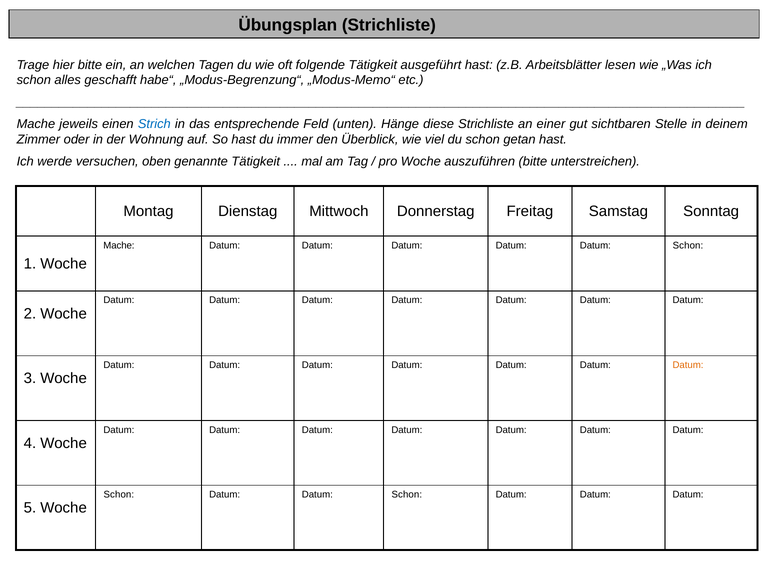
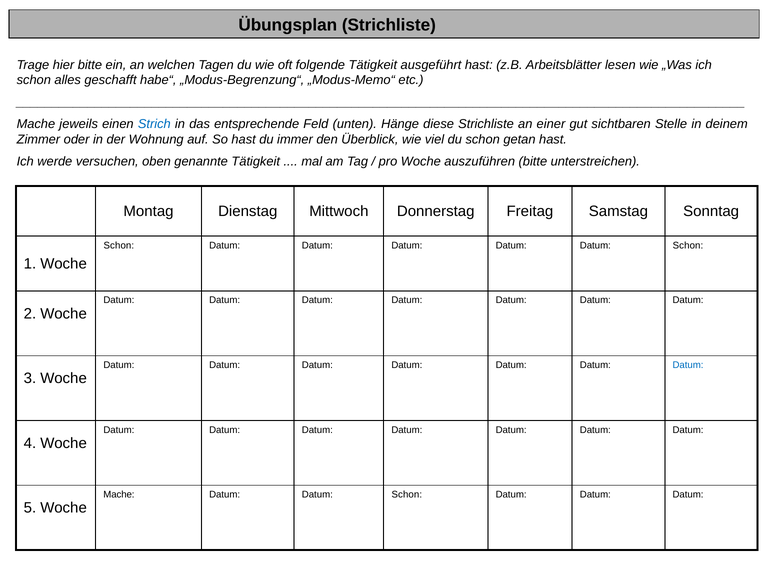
Mache: Mache -> Schon (119, 245)
Datum colour: orange -> blue (688, 365)
Schon: Schon -> Mache (119, 495)
